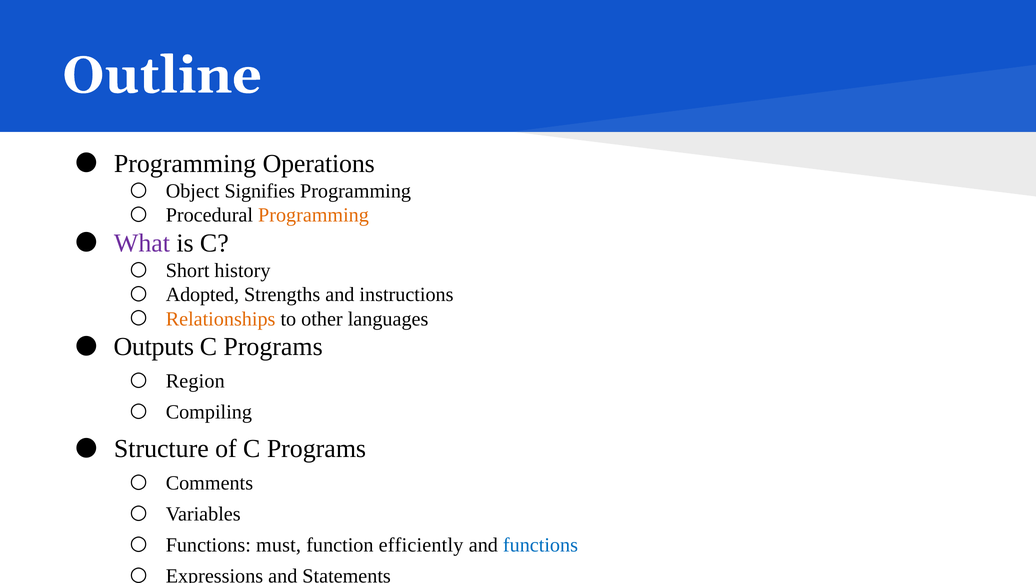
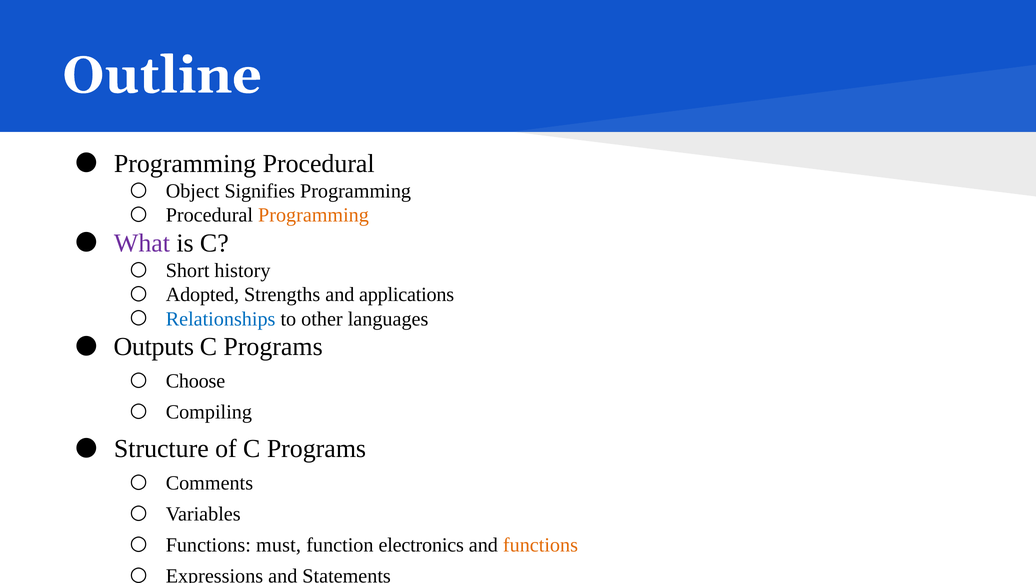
Programming Operations: Operations -> Procedural (319, 164)
instructions: instructions -> applications (407, 295)
Relationships colour: orange -> blue (221, 319)
Region: Region -> Choose (195, 381)
efficiently: efficiently -> electronics (421, 545)
functions colour: blue -> orange (540, 545)
